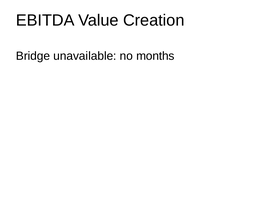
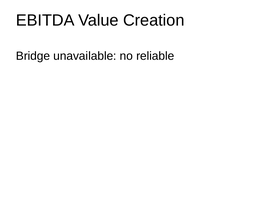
months: months -> reliable (155, 56)
